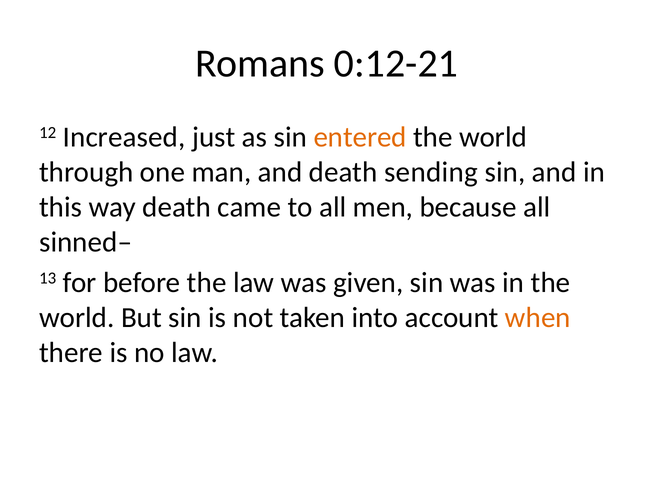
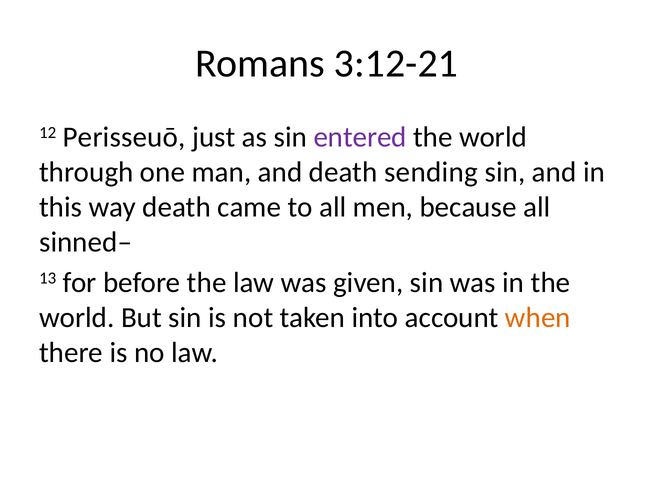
0:12-21: 0:12-21 -> 3:12-21 (396, 63)
Increased: Increased -> Perisseuō (124, 137)
entered colour: orange -> purple (360, 137)
